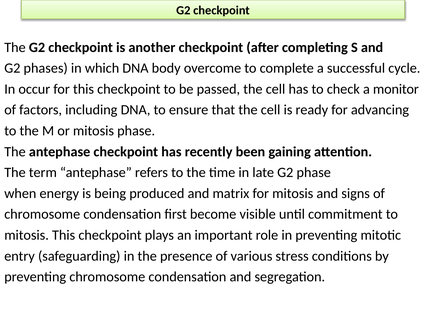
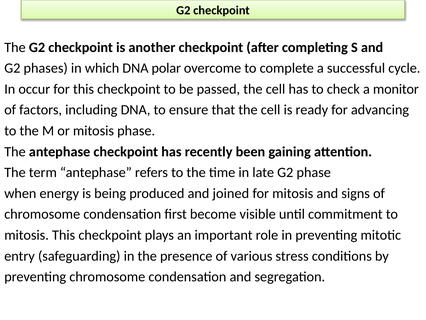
body: body -> polar (166, 68)
matrix: matrix -> joined (231, 193)
